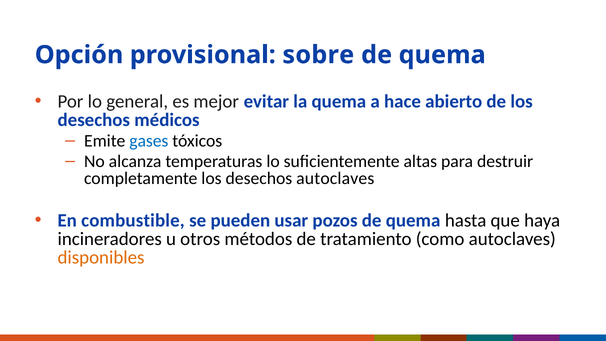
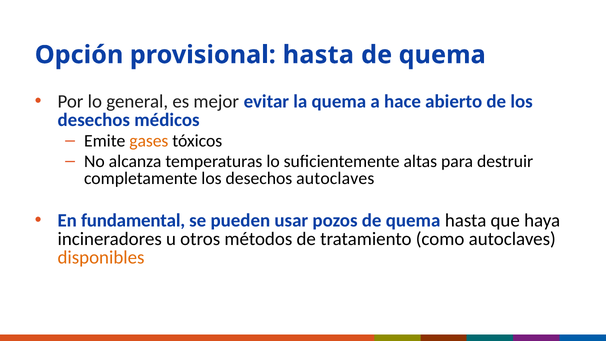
provisional sobre: sobre -> hasta (318, 55)
gases colour: blue -> orange (149, 141)
combustible: combustible -> fundamental (133, 220)
